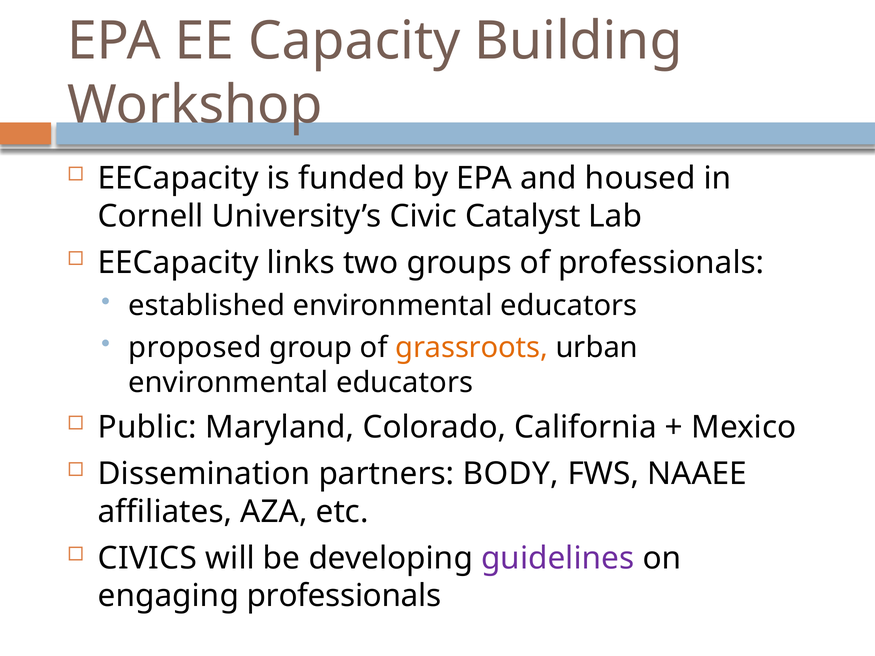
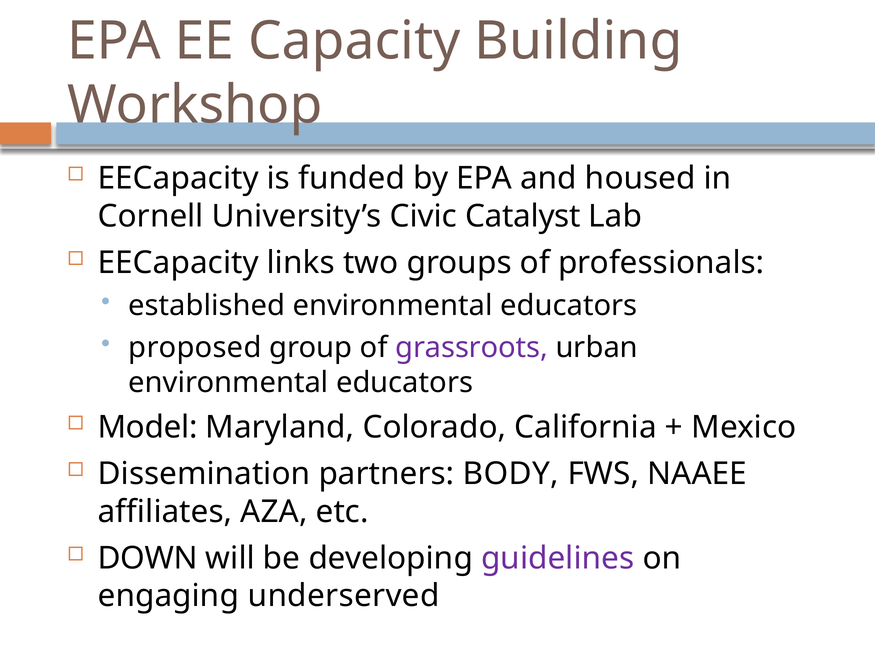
grassroots colour: orange -> purple (472, 348)
Public: Public -> Model (148, 428)
CIVICS: CIVICS -> DOWN (148, 558)
engaging professionals: professionals -> underserved (344, 596)
